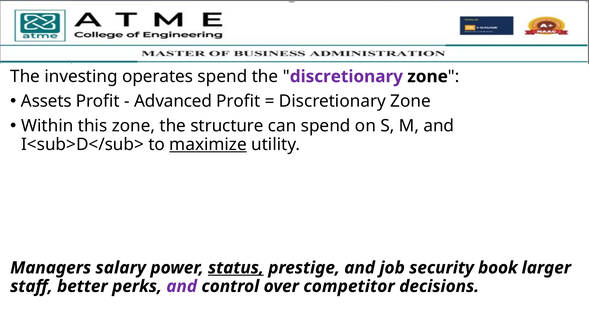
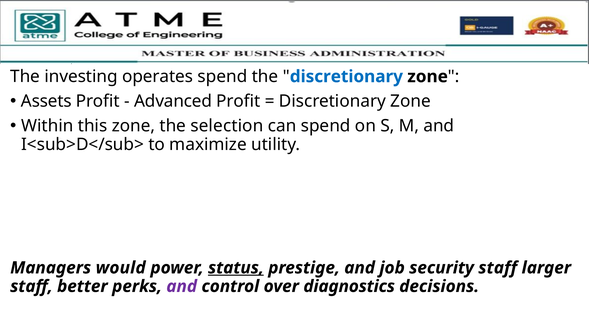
discretionary colour: purple -> blue (346, 77)
structure: structure -> selection (227, 126)
maximize underline: present -> none (208, 145)
salary: salary -> would (121, 268)
security book: book -> staff (498, 268)
competitor: competitor -> diagnostics (349, 287)
